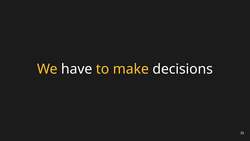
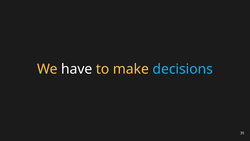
decisions colour: white -> light blue (183, 69)
